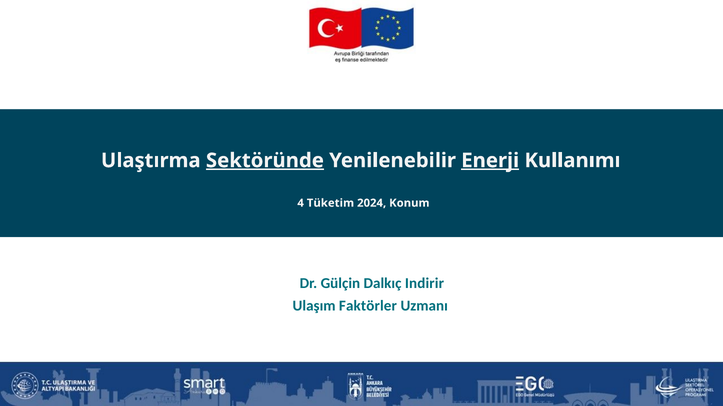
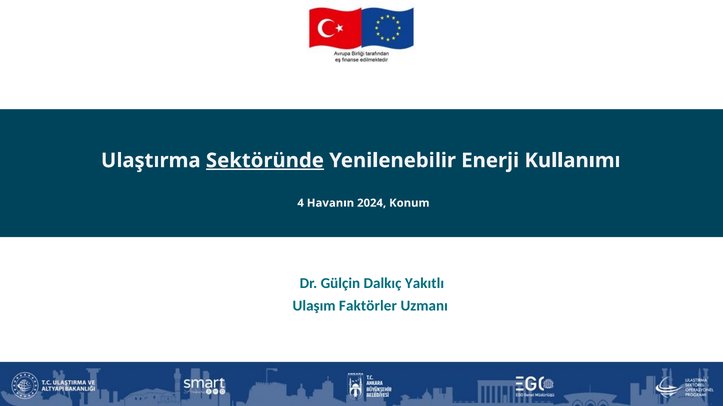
Enerji underline: present -> none (490, 161)
Tüketim: Tüketim -> Havanın (330, 203)
Indirir: Indirir -> Yakıtlı (425, 284)
